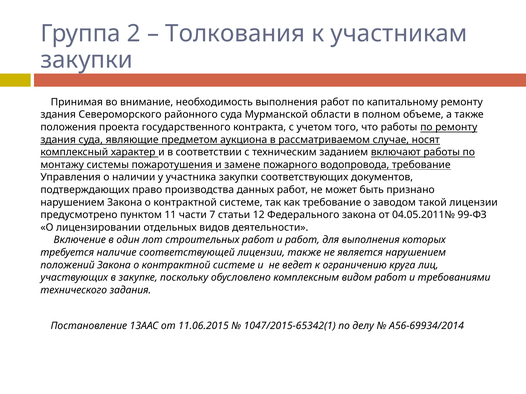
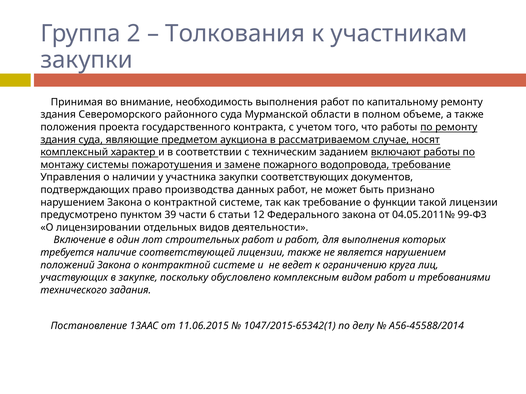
заводом: заводом -> функции (394, 203)
11: 11 -> 39 (170, 215)
7: 7 -> 6 (212, 215)
А56-69934/2014: А56-69934/2014 -> А56-45588/2014 (427, 326)
